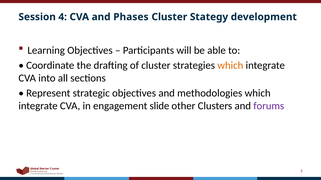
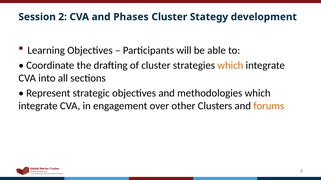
4: 4 -> 2 (63, 17)
slide: slide -> over (159, 106)
forums colour: purple -> orange (269, 106)
